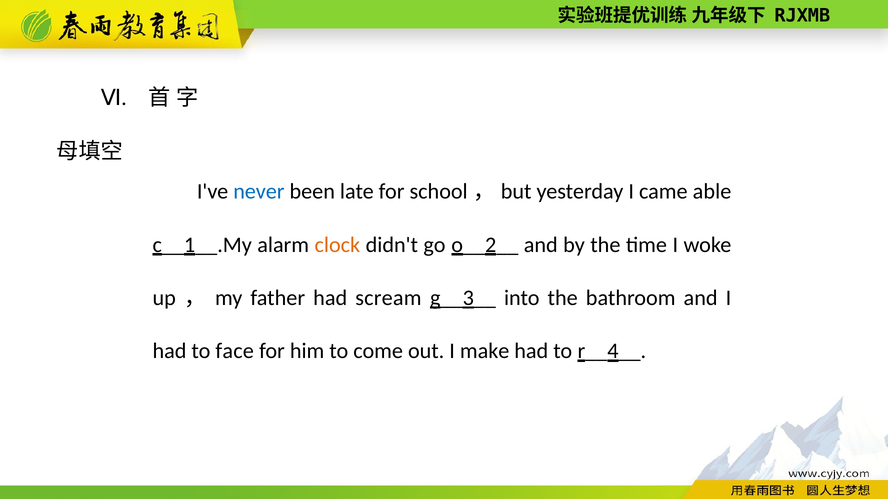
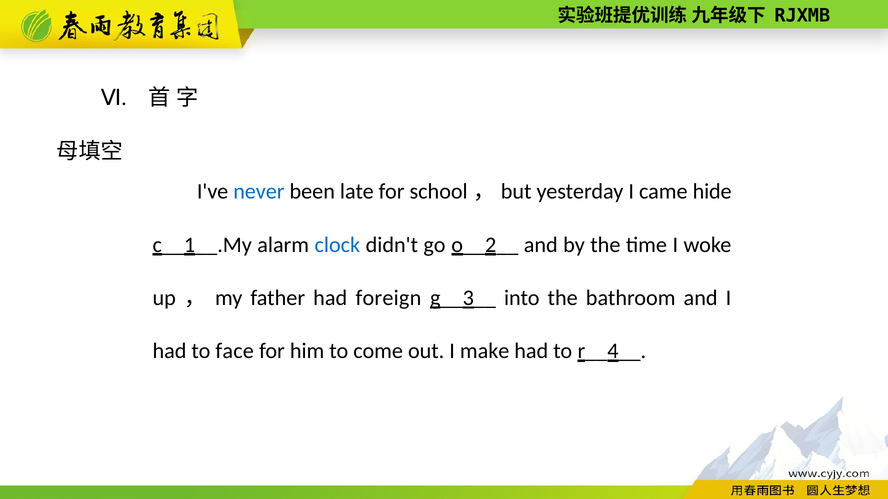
able: able -> hide (712, 192)
clock colour: orange -> blue (337, 245)
scream: scream -> foreign (388, 298)
